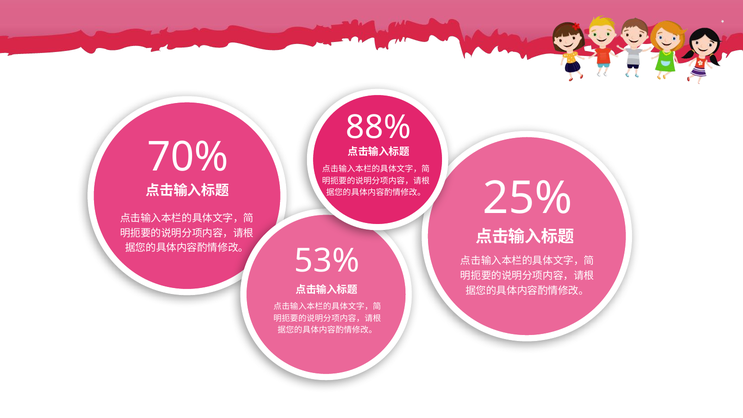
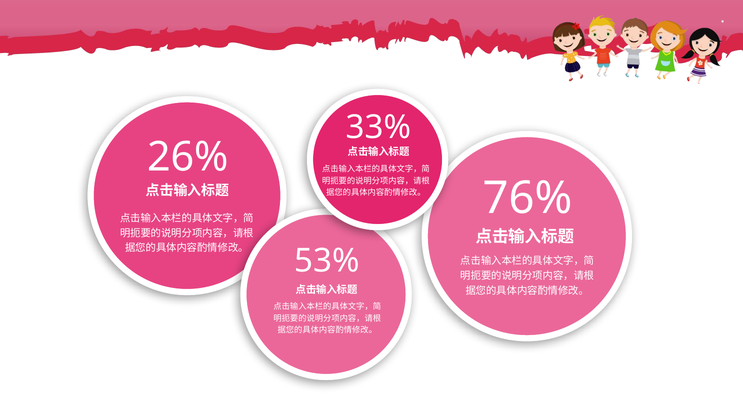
88%: 88% -> 33% (378, 127)
70%: 70% -> 26% (188, 157)
25%: 25% -> 76% (528, 198)
